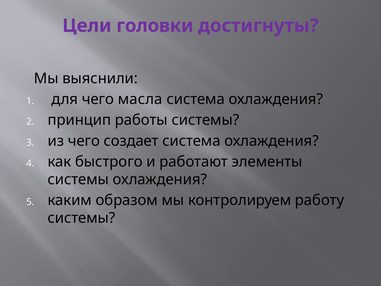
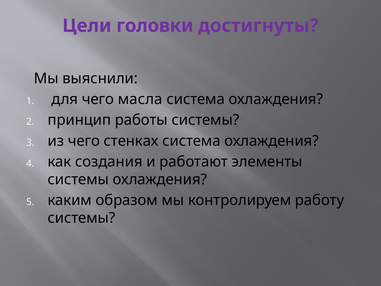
создает: создает -> стенках (131, 141)
быстрого: быстрого -> создания (109, 162)
